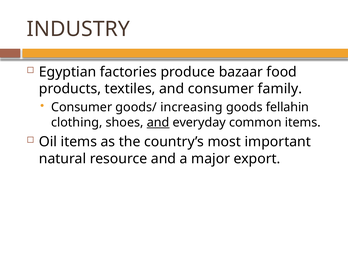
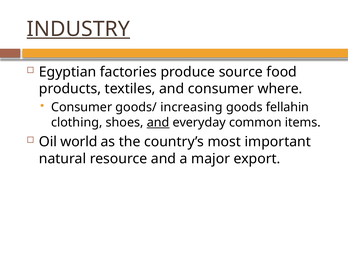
INDUSTRY underline: none -> present (78, 29)
bazaar: bazaar -> source (241, 72)
family: family -> where (280, 89)
Oil items: items -> world (79, 142)
